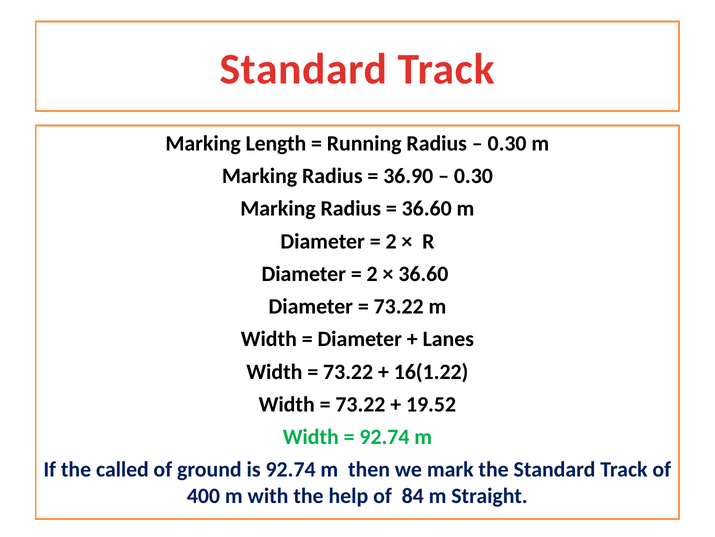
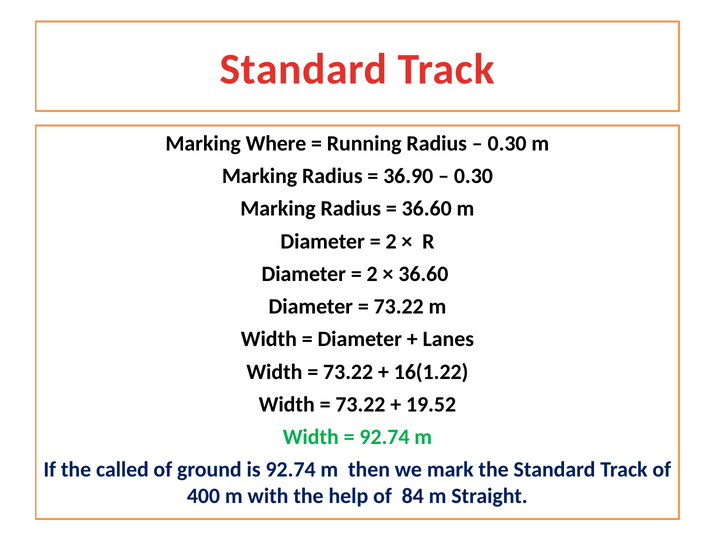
Length: Length -> Where (276, 143)
